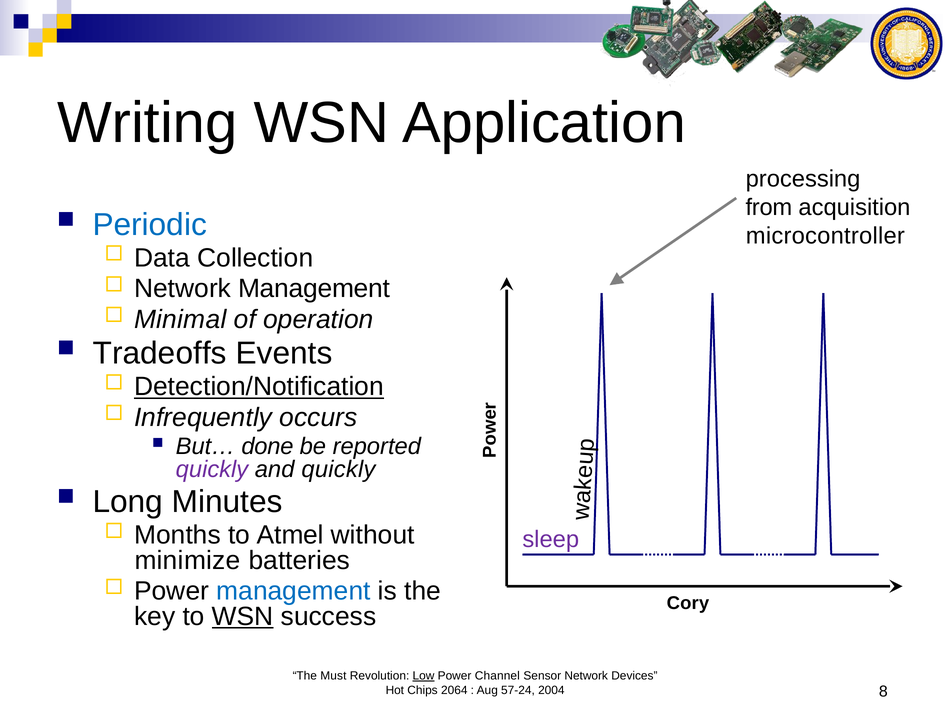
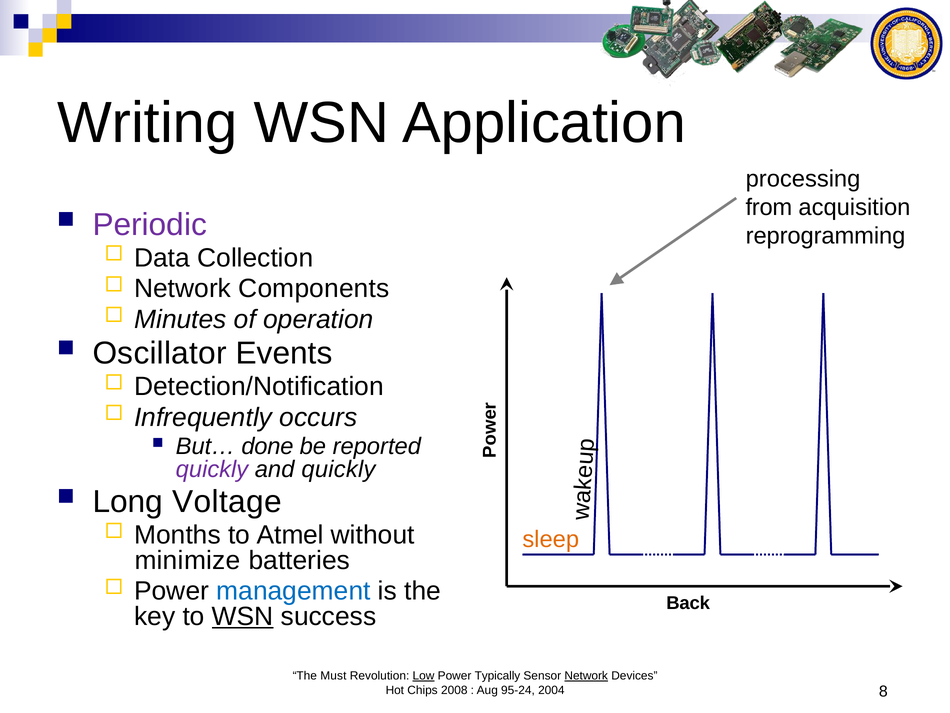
Periodic colour: blue -> purple (150, 224)
microcontroller: microcontroller -> reprogramming (826, 236)
Network Management: Management -> Components (314, 288)
Minimal: Minimal -> Minutes (180, 319)
Tradeoffs: Tradeoffs -> Oscillator (160, 353)
Detection/Notification underline: present -> none (259, 386)
Minutes: Minutes -> Voltage (227, 501)
sleep colour: purple -> orange (551, 539)
Cory: Cory -> Back (688, 603)
Channel: Channel -> Typically (497, 675)
Network underline: none -> present (586, 675)
2064: 2064 -> 2008 (454, 690)
57-24: 57-24 -> 95-24 (518, 690)
